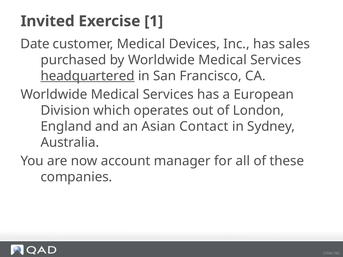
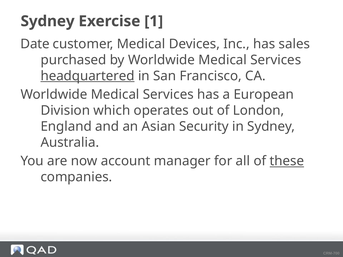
Invited: Invited -> Sydney (48, 21)
Contact: Contact -> Security (204, 127)
these underline: none -> present (287, 161)
